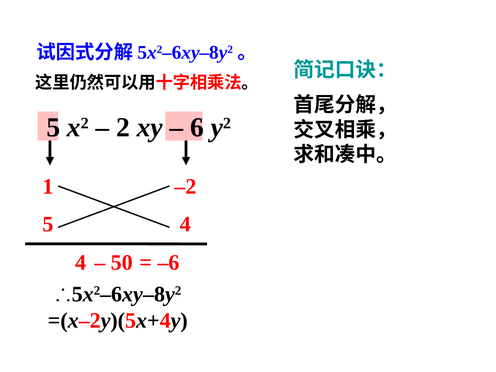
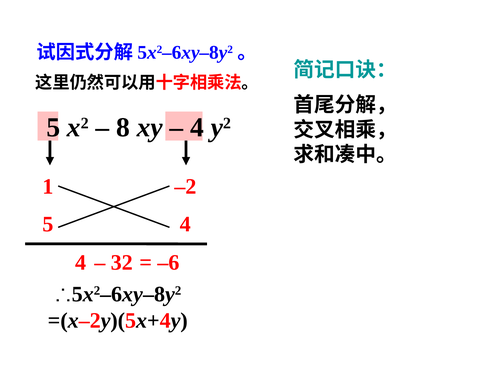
2: 2 -> 8 (123, 128)
6: 6 -> 4 (197, 128)
50: 50 -> 32 (122, 263)
